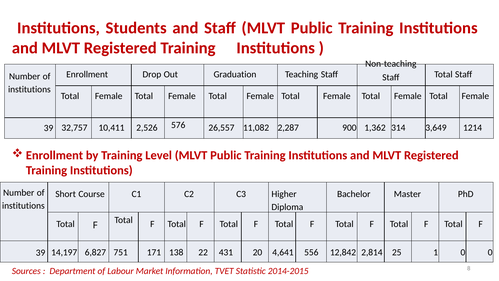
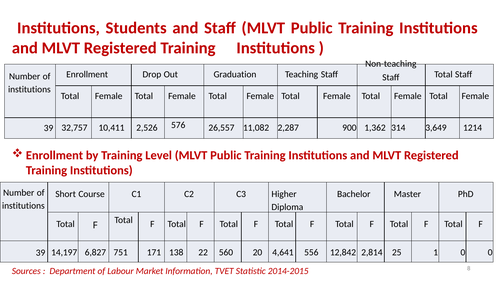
431: 431 -> 560 (226, 252)
